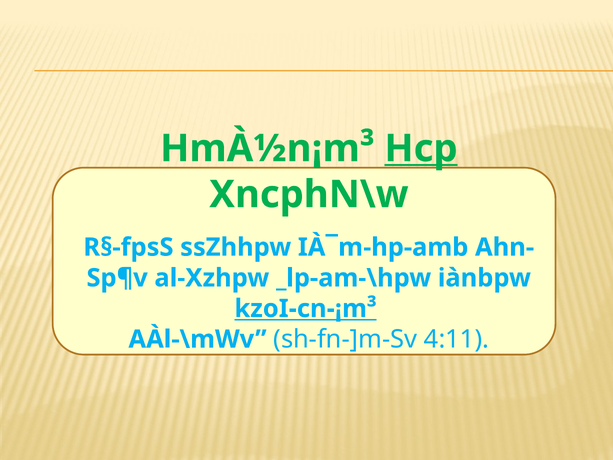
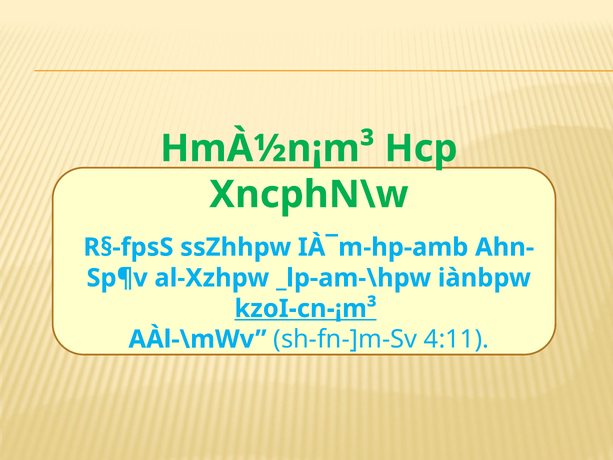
Hcp underline: present -> none (421, 148)
